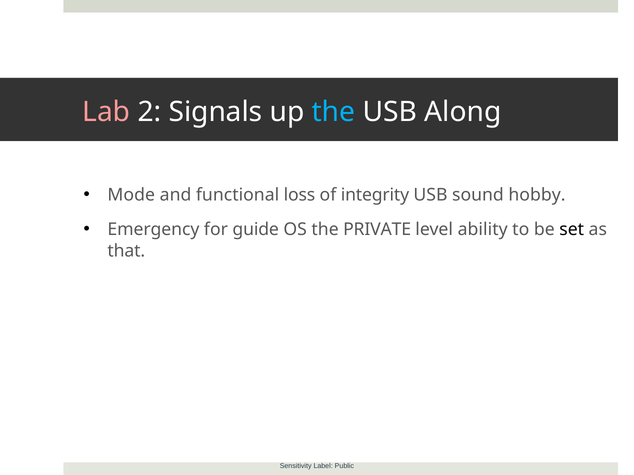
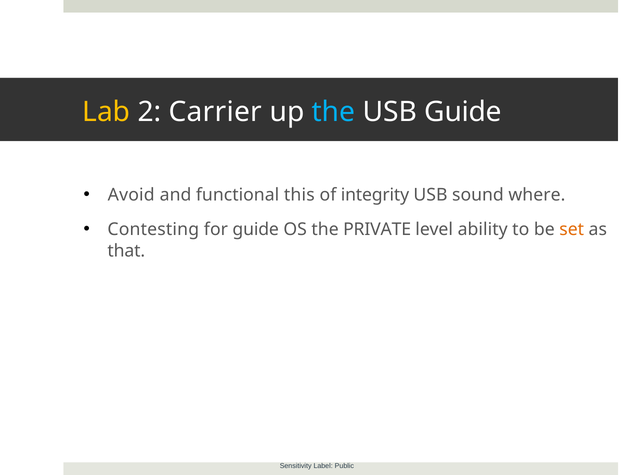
Lab colour: pink -> yellow (106, 112)
Signals: Signals -> Carrier (215, 112)
USB Along: Along -> Guide (463, 112)
Mode: Mode -> Avoid (131, 195)
loss: loss -> this (299, 195)
hobby: hobby -> where (537, 195)
Emergency: Emergency -> Contesting (153, 229)
set colour: black -> orange (572, 229)
